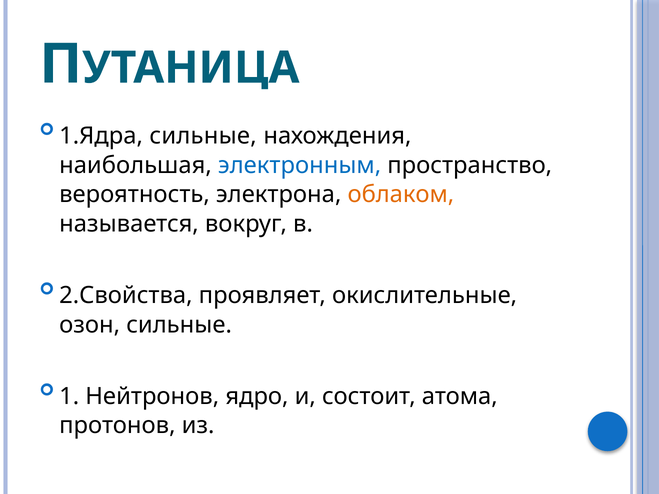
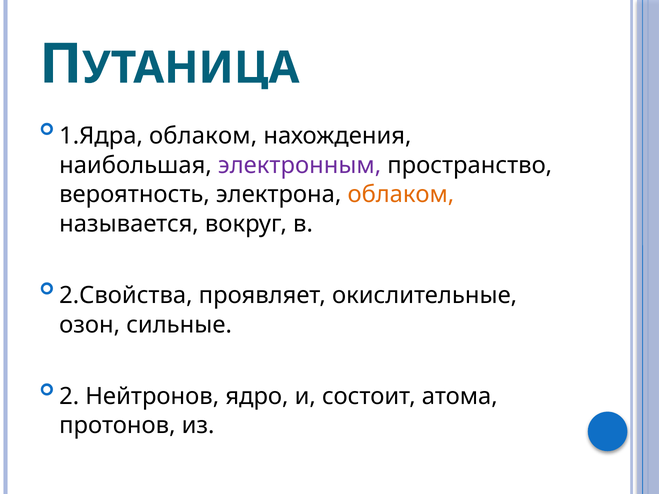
1.Ядра сильные: сильные -> облаком (203, 136)
электронным colour: blue -> purple (300, 165)
1: 1 -> 2 (69, 397)
